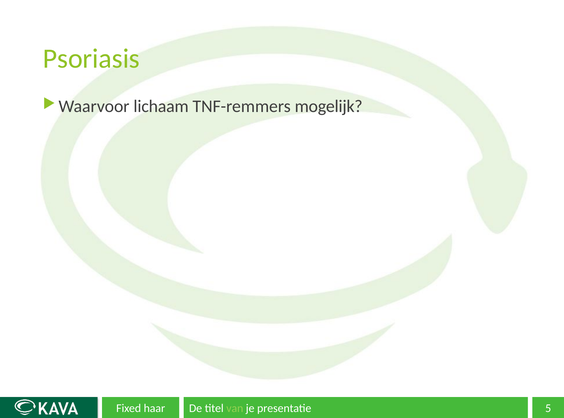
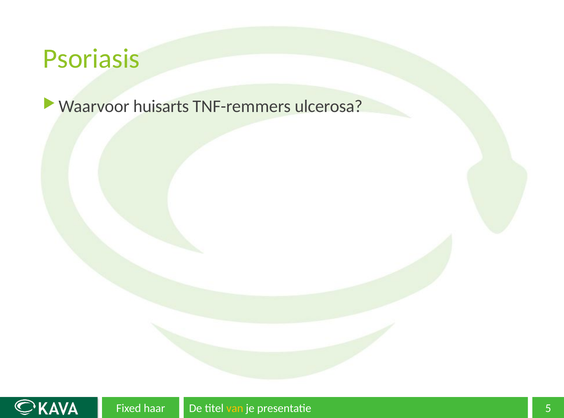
lichaam: lichaam -> huisarts (161, 106)
mogelijk: mogelijk -> ulcerosa (329, 106)
van colour: light green -> yellow (235, 408)
